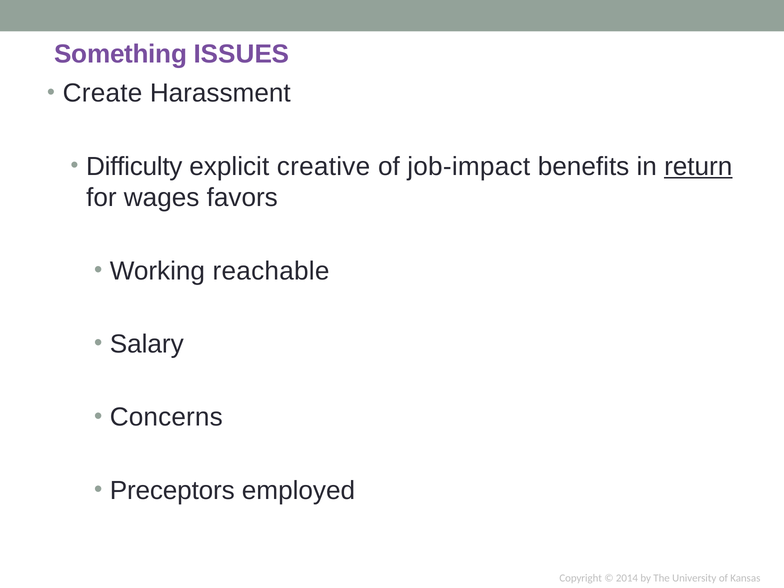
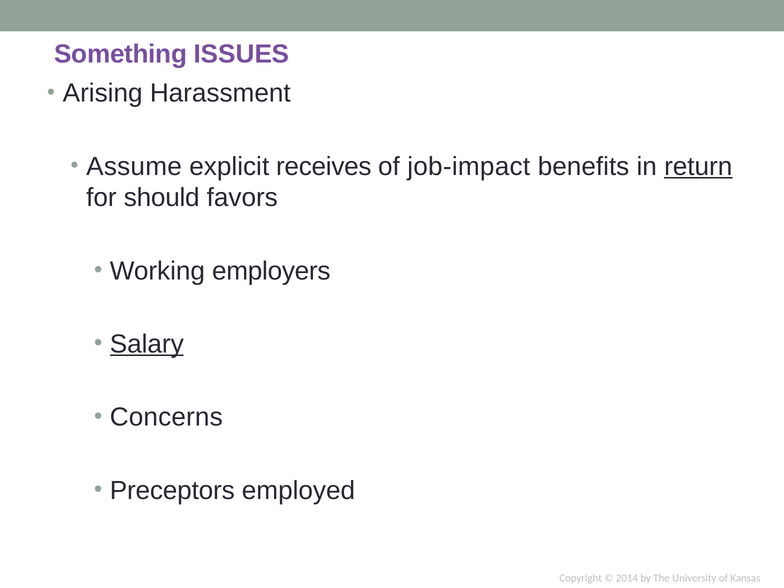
Create: Create -> Arising (103, 93)
Difficulty: Difficulty -> Assume (134, 166)
creative: creative -> receives (324, 166)
wages: wages -> should (162, 198)
reachable: reachable -> employers (271, 271)
Salary underline: none -> present (147, 344)
